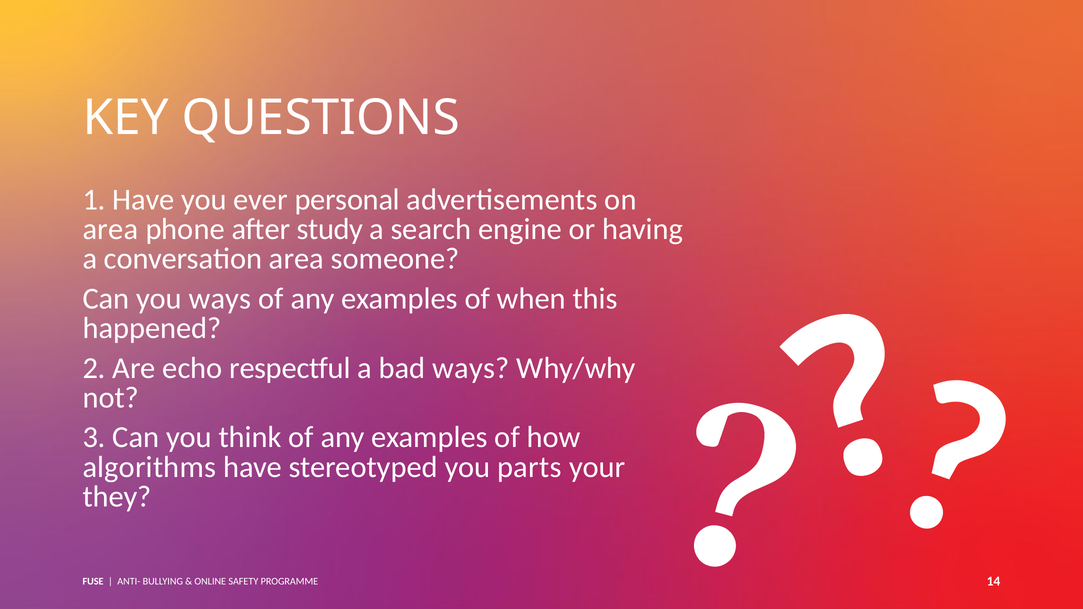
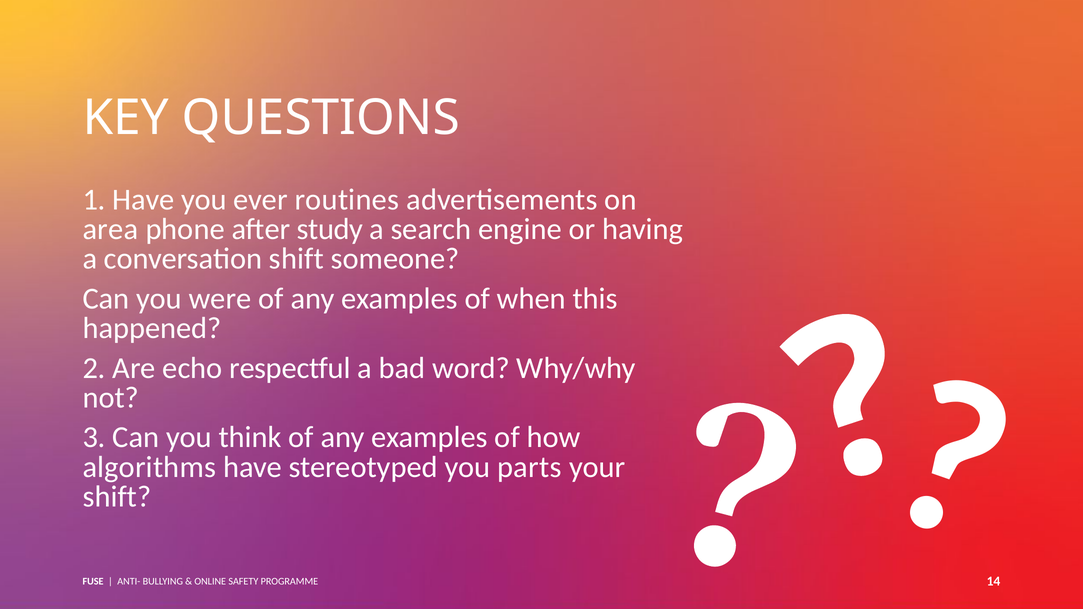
personal: personal -> routines (347, 200)
conversation area: area -> shift (296, 259)
you ways: ways -> were (220, 299)
bad ways: ways -> word (471, 368)
they: they -> shift (117, 497)
